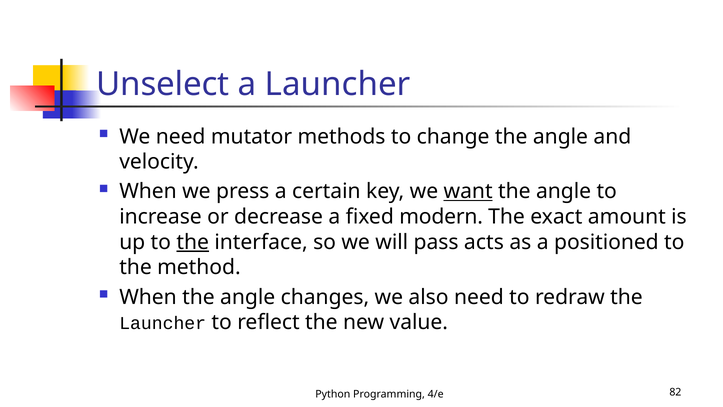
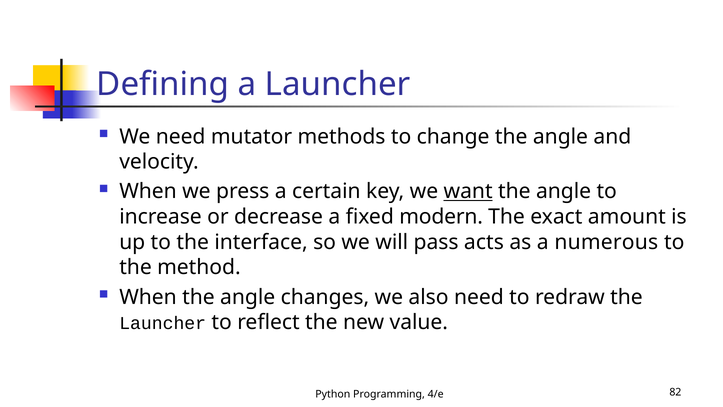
Unselect: Unselect -> Defining (163, 84)
the underline: present -> none (193, 242)
positioned: positioned -> numerous (606, 242)
